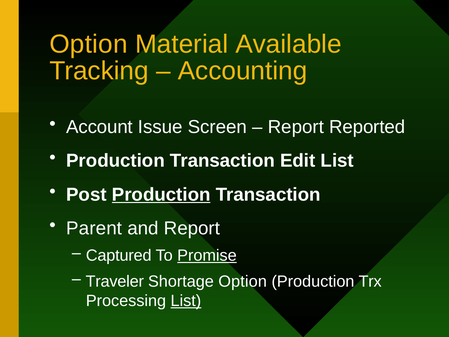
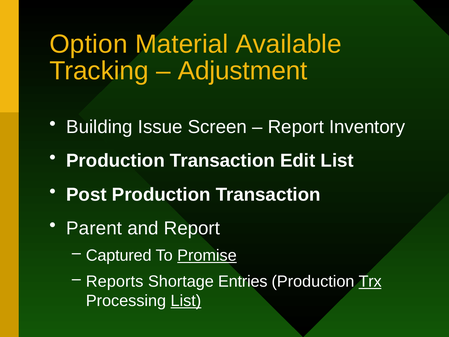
Accounting: Accounting -> Adjustment (243, 71)
Account: Account -> Building (99, 127)
Reported: Reported -> Inventory (367, 127)
Production underline: present -> none (161, 194)
Traveler: Traveler -> Reports (115, 281)
Shortage Option: Option -> Entries (243, 281)
Trx underline: none -> present (370, 281)
